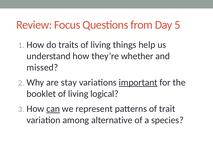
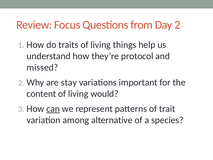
Day 5: 5 -> 2 (177, 25)
whether: whether -> protocol (137, 56)
important underline: present -> none (138, 82)
booklet: booklet -> content (41, 94)
logical: logical -> would (104, 94)
